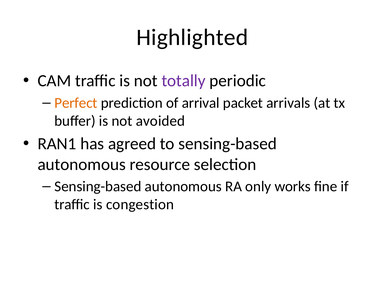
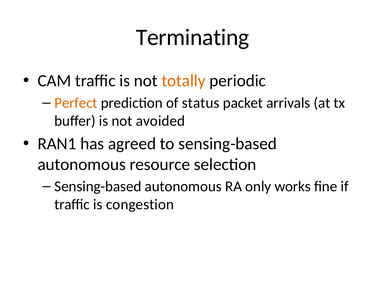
Highlighted: Highlighted -> Terminating (193, 37)
totally colour: purple -> orange (184, 81)
arrival: arrival -> status (201, 103)
